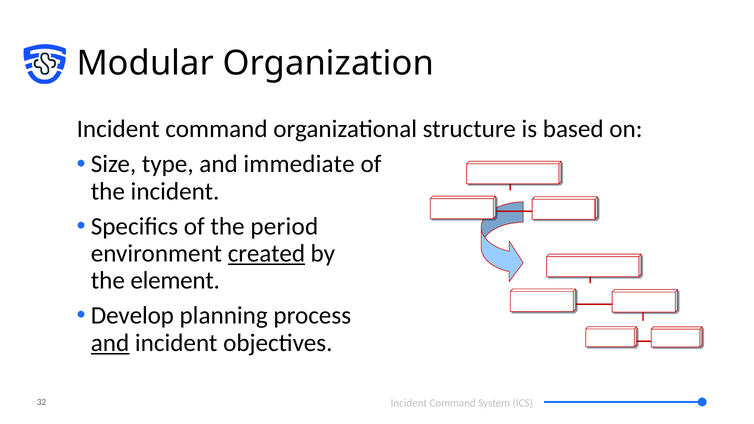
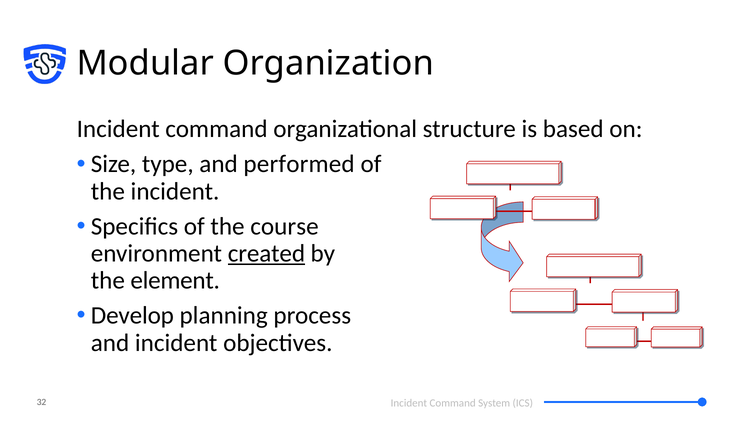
immediate: immediate -> performed (299, 164)
period: period -> course (284, 226)
and underline: present -> none (110, 343)
